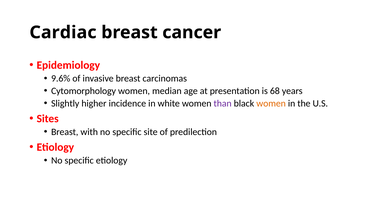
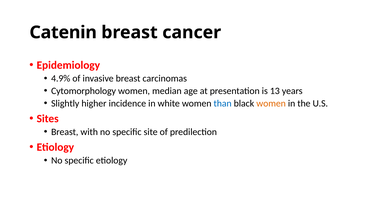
Cardiac: Cardiac -> Catenin (63, 32)
9.6%: 9.6% -> 4.9% (61, 79)
68: 68 -> 13 (275, 91)
than colour: purple -> blue (223, 103)
